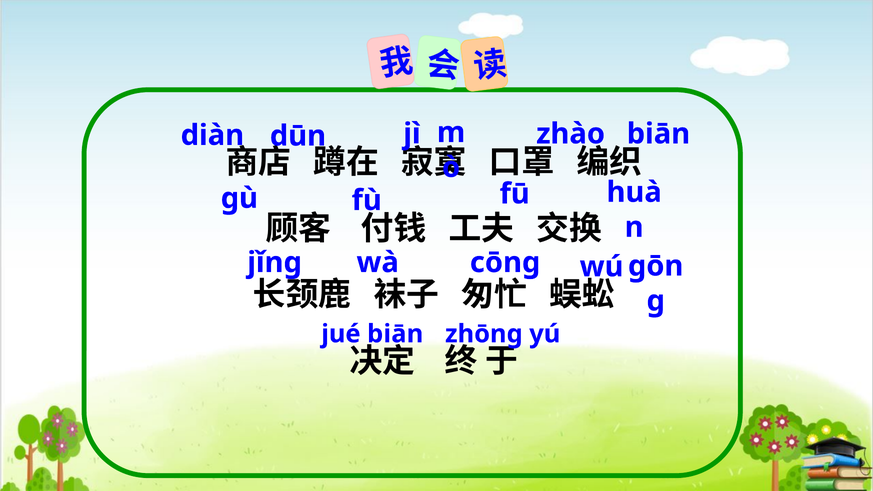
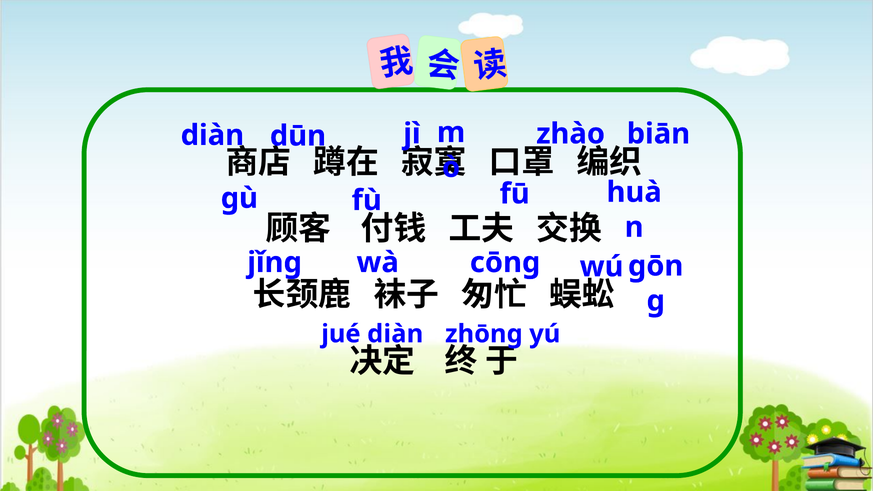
jué biān: biān -> diàn (395, 334)
